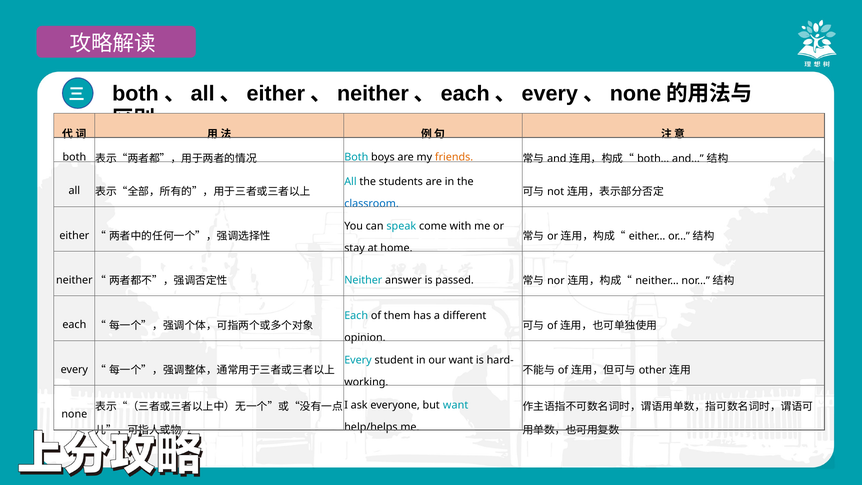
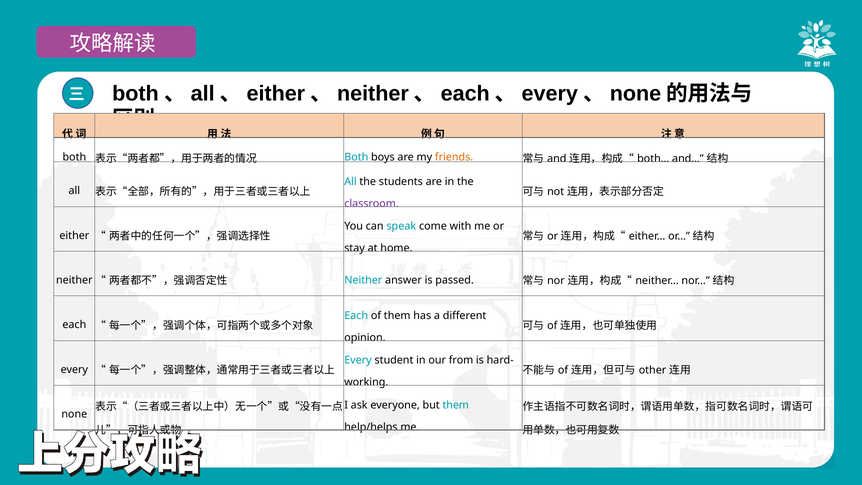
classroom colour: blue -> purple (372, 204)
our want: want -> from (461, 360)
but want: want -> them (456, 405)
